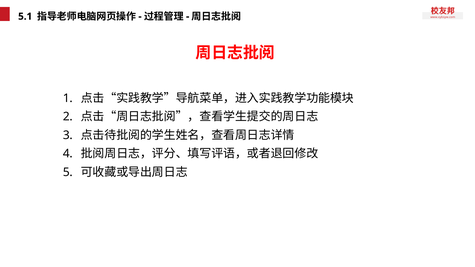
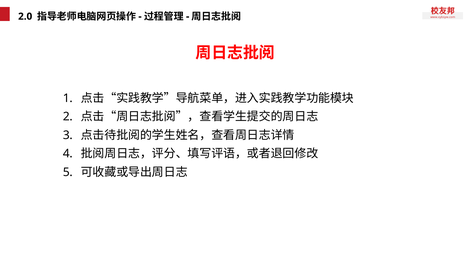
5.1: 5.1 -> 2.0 (25, 16)
